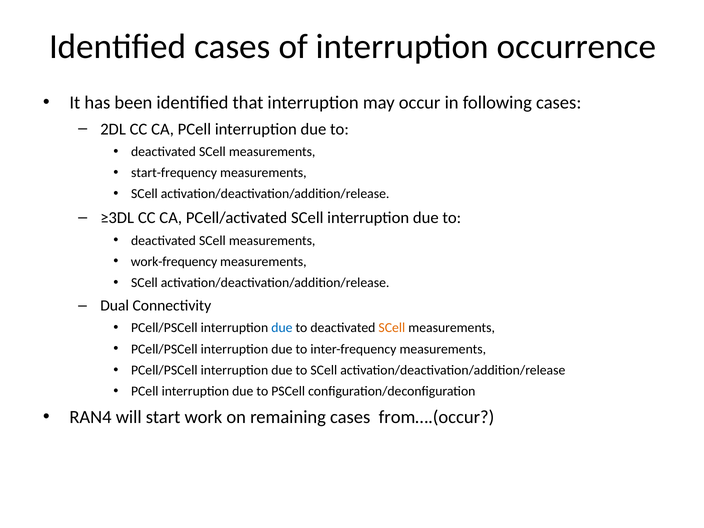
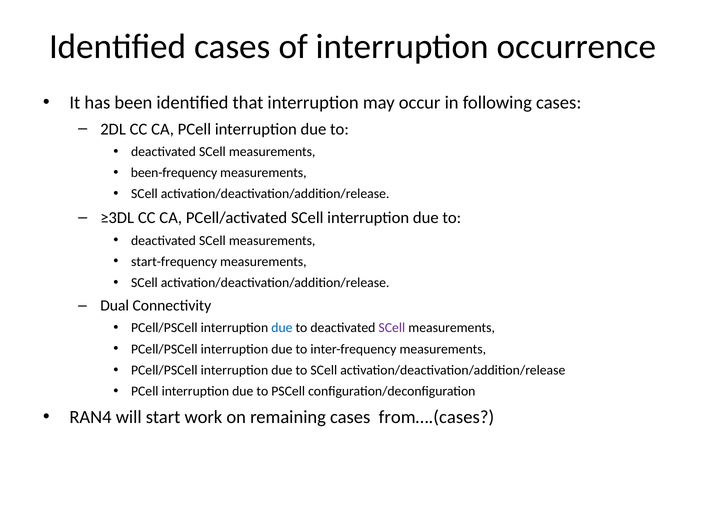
start-frequency: start-frequency -> been-frequency (174, 173)
work-frequency: work-frequency -> start-frequency (174, 262)
SCell colour: orange -> purple (392, 328)
from….(occur: from….(occur -> from….(cases (436, 417)
